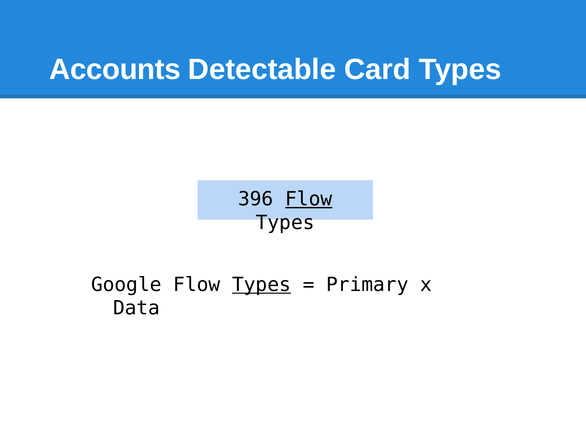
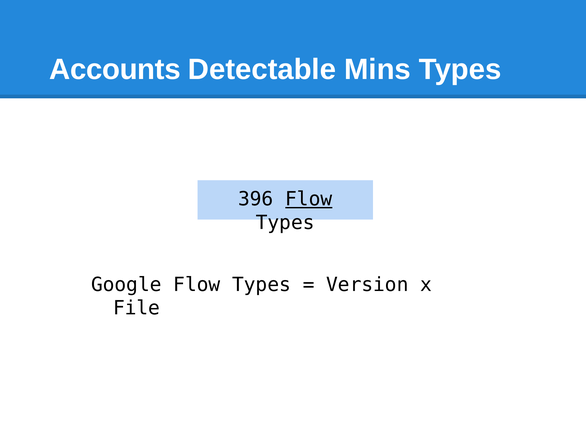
Card: Card -> Mins (378, 69)
Types underline: present -> none (261, 284)
Primary: Primary -> Version (367, 284)
Data: Data -> File (137, 308)
